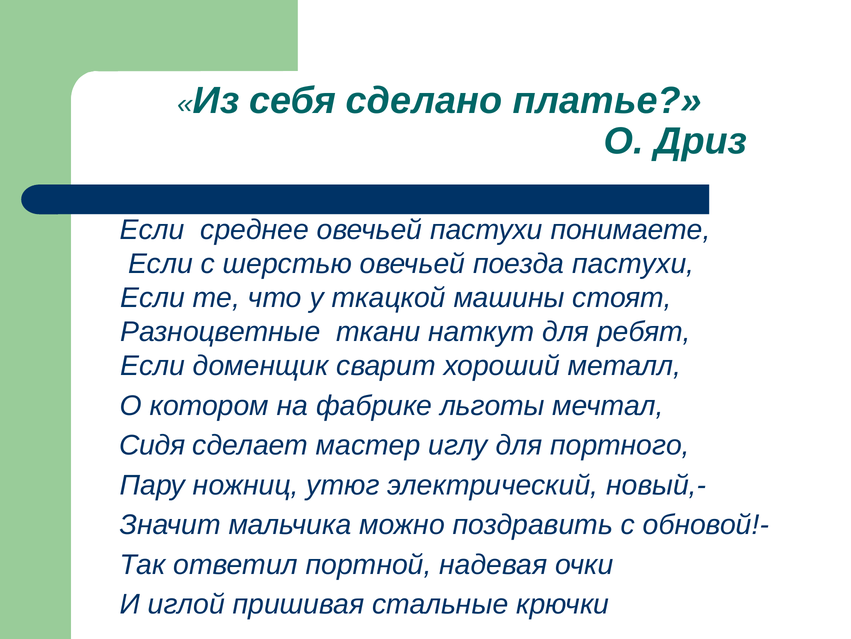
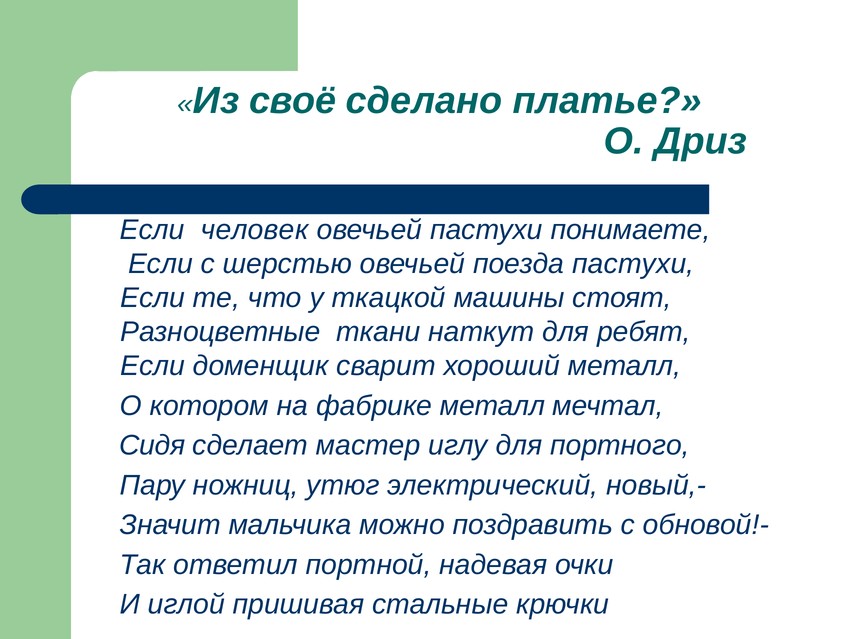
себя: себя -> своё (293, 100)
среднее: среднее -> человек (255, 229)
фабрике льготы: льготы -> металл (492, 405)
